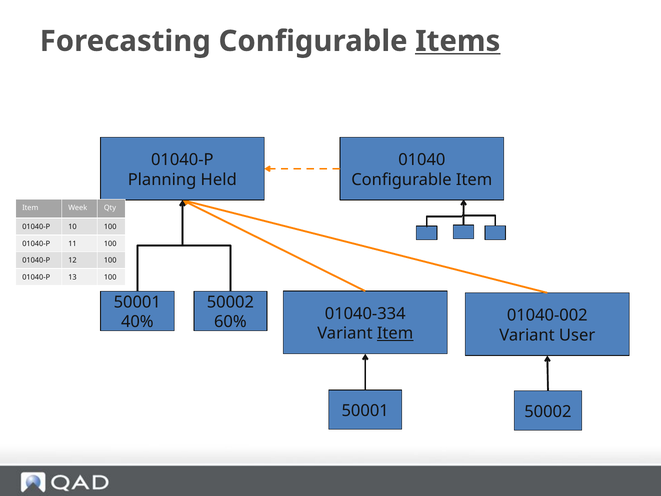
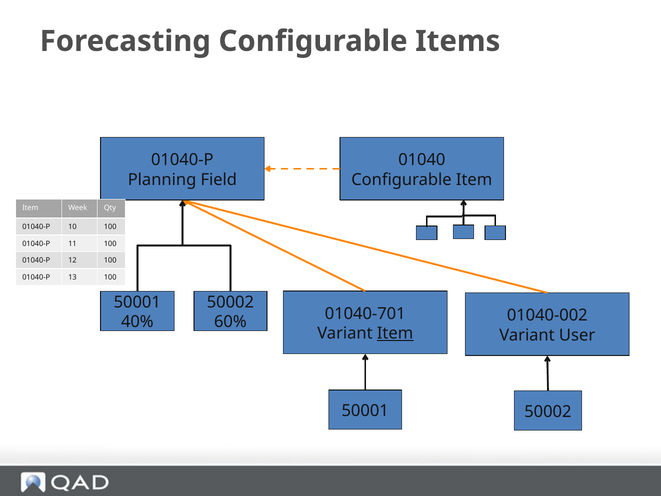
Items underline: present -> none (458, 41)
Held: Held -> Field (219, 180)
01040-334: 01040-334 -> 01040-701 (365, 314)
